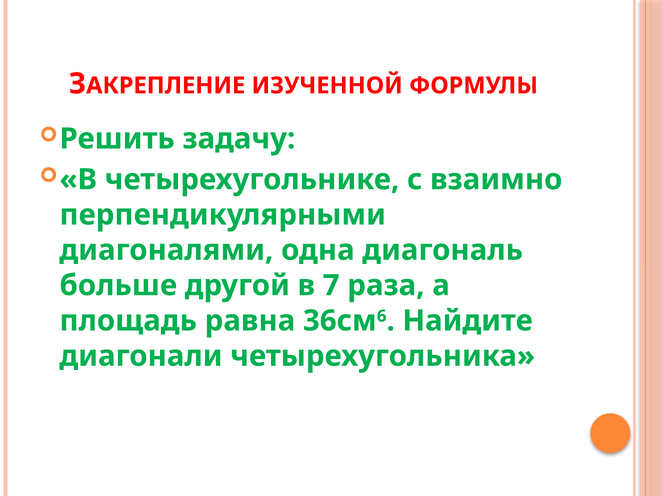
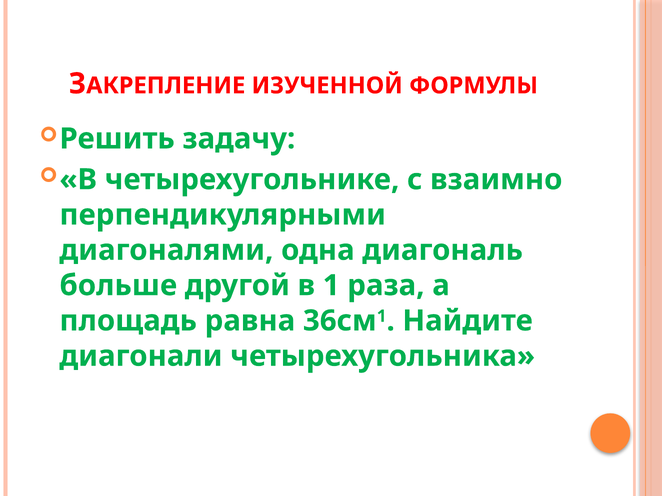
в 7: 7 -> 1 (331, 286)
6: 6 -> 1 (382, 316)
